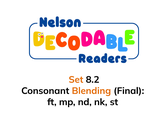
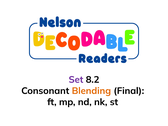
Set colour: orange -> purple (76, 80)
